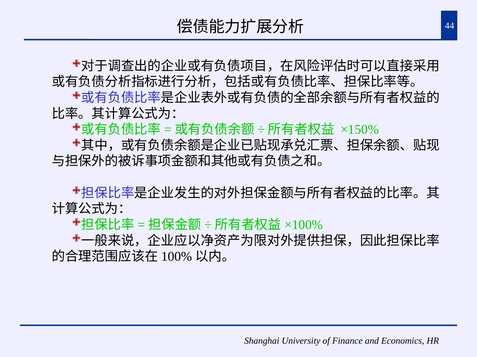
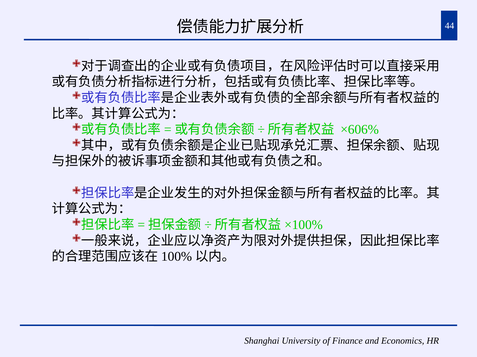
×150%: ×150% -> ×606% (360, 130)
